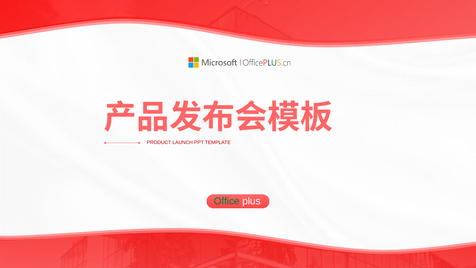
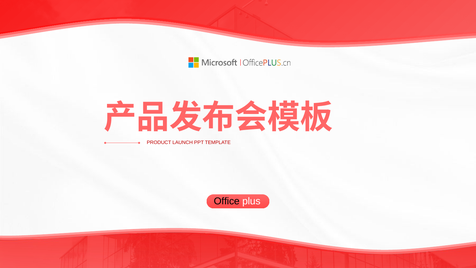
Office colour: green -> black (227, 201)
